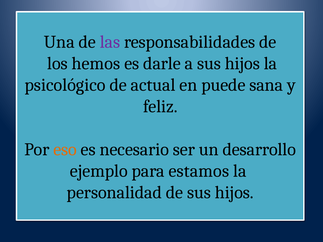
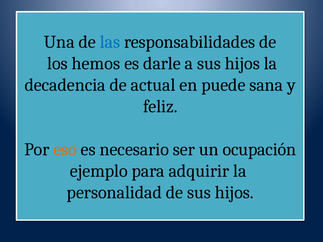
las colour: purple -> blue (110, 42)
psicológico: psicológico -> decadencia (65, 85)
desarrollo: desarrollo -> ocupación (259, 150)
estamos: estamos -> adquirir (199, 171)
